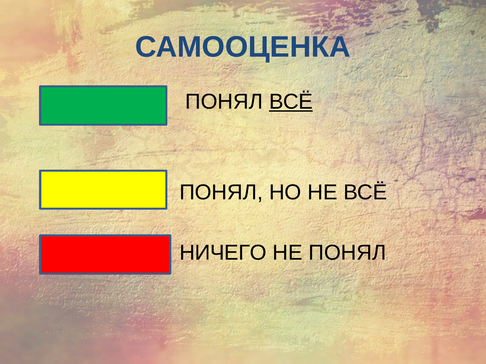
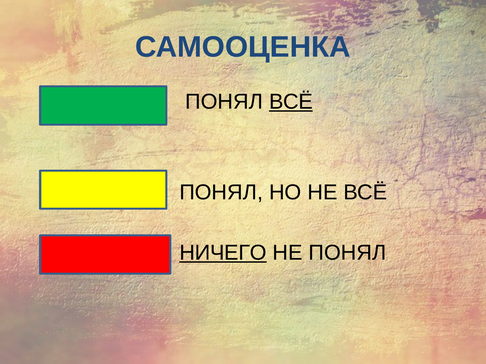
НИЧЕГО underline: none -> present (223, 253)
